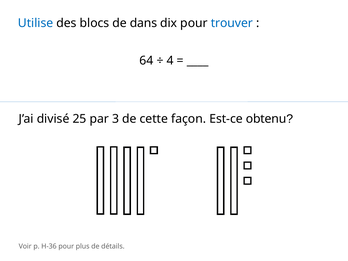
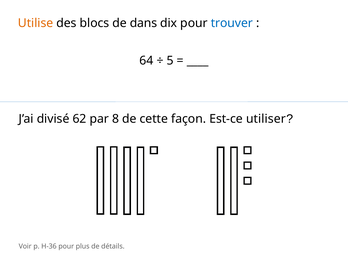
Utilise colour: blue -> orange (36, 23)
4: 4 -> 5 (170, 61)
25: 25 -> 62 (79, 119)
3: 3 -> 8 (116, 119)
obtenu: obtenu -> utiliser (266, 119)
